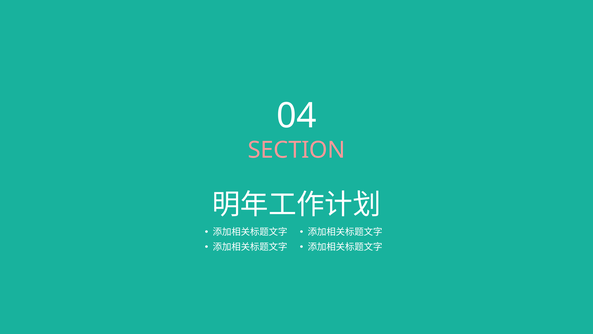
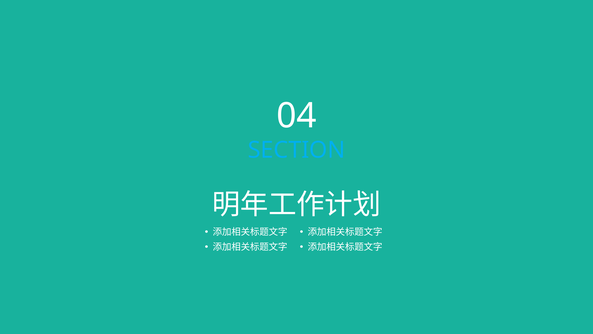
SECTION colour: pink -> light blue (297, 150)
